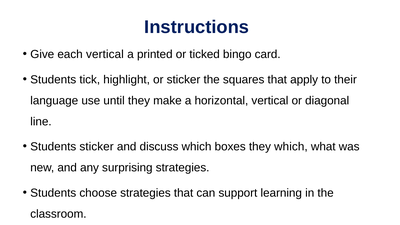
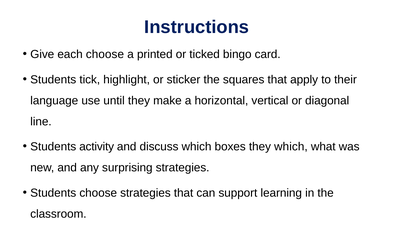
each vertical: vertical -> choose (105, 54)
Students sticker: sticker -> activity (97, 147)
